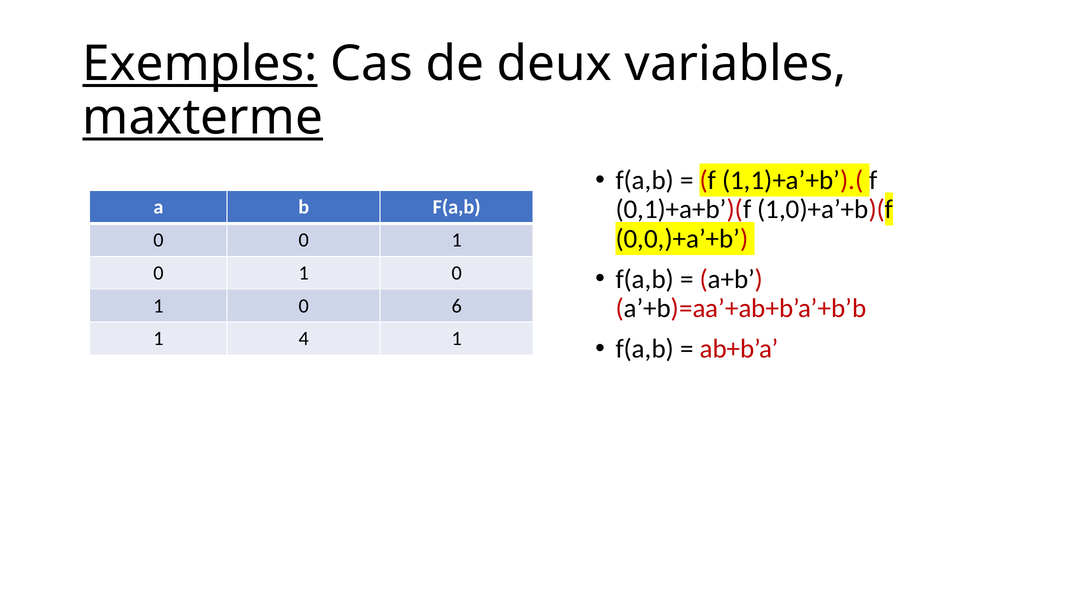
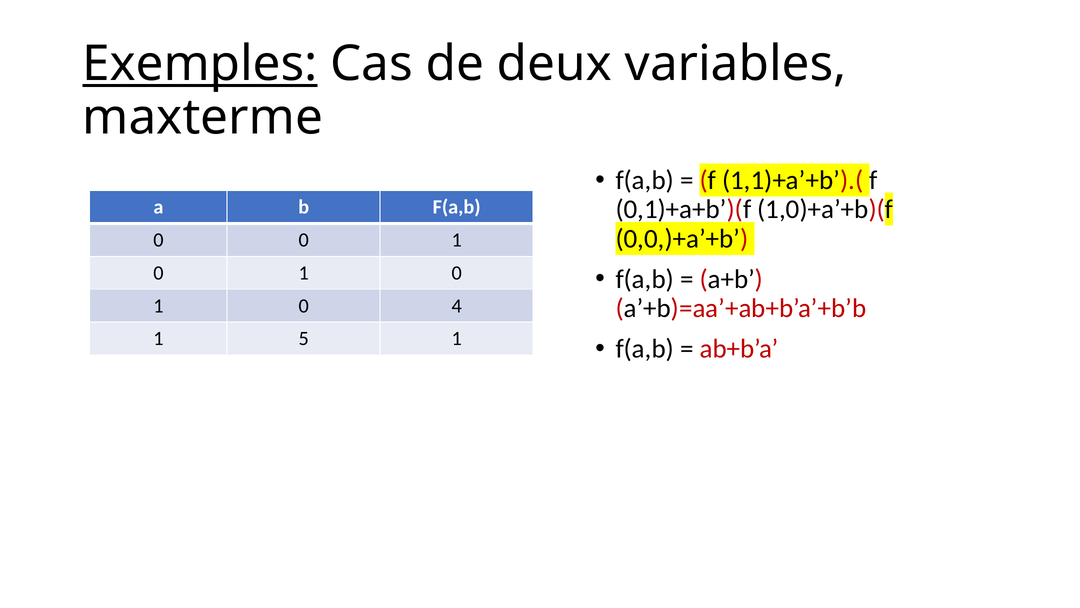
maxterme underline: present -> none (203, 117)
6: 6 -> 4 (457, 306)
4: 4 -> 5 (304, 339)
